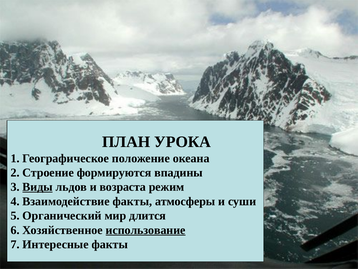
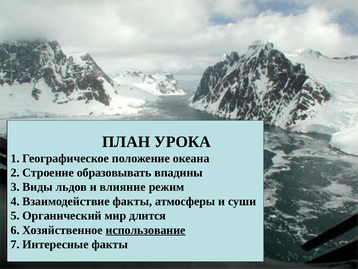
формируются: формируются -> образовывать (114, 172)
Виды underline: present -> none (38, 187)
возраста: возраста -> влияние (123, 187)
